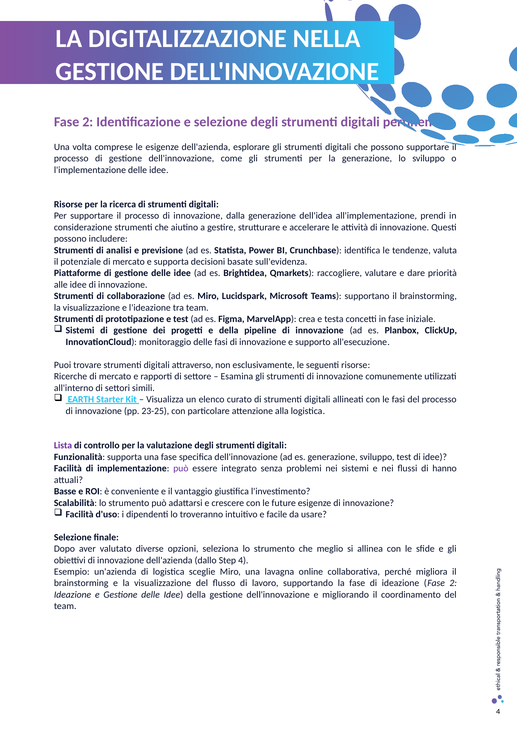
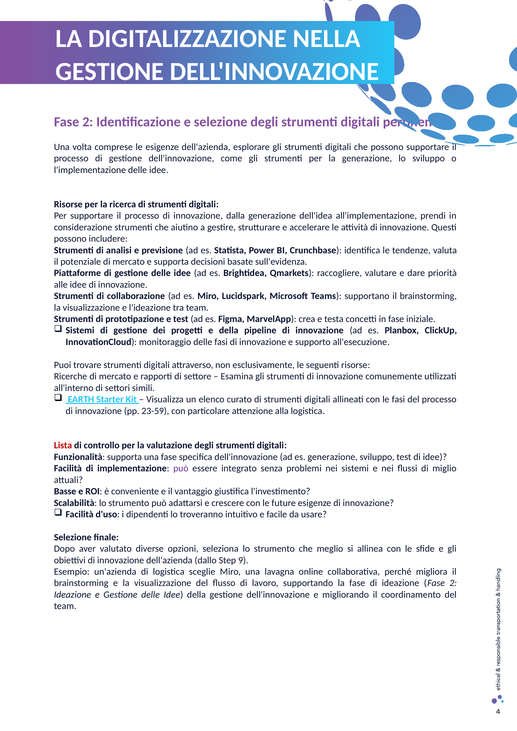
23-25: 23-25 -> 23-59 (155, 411)
Lista colour: purple -> red (63, 446)
hanno: hanno -> miglio (444, 469)
Step 4: 4 -> 9 (243, 560)
